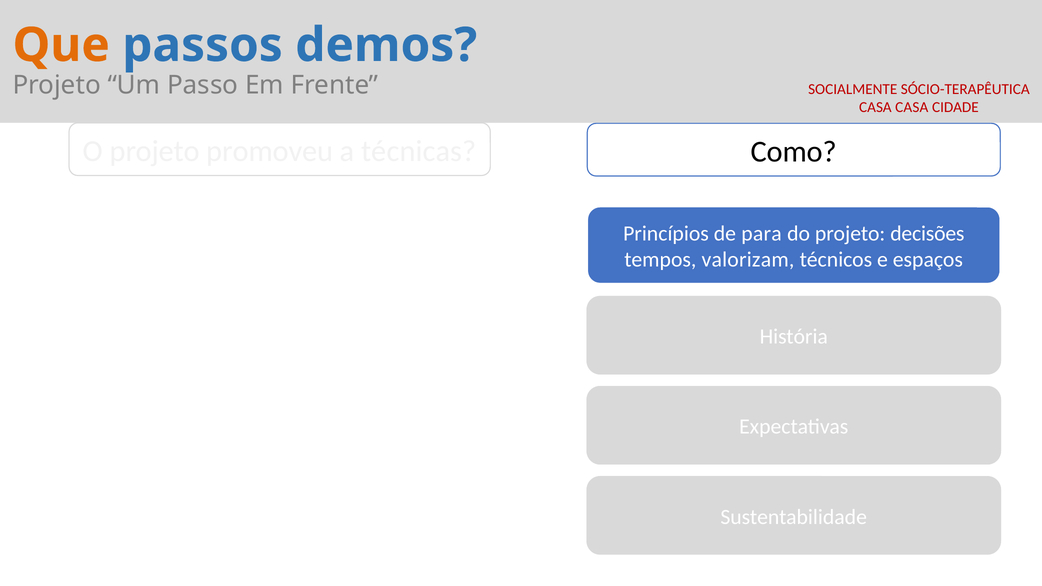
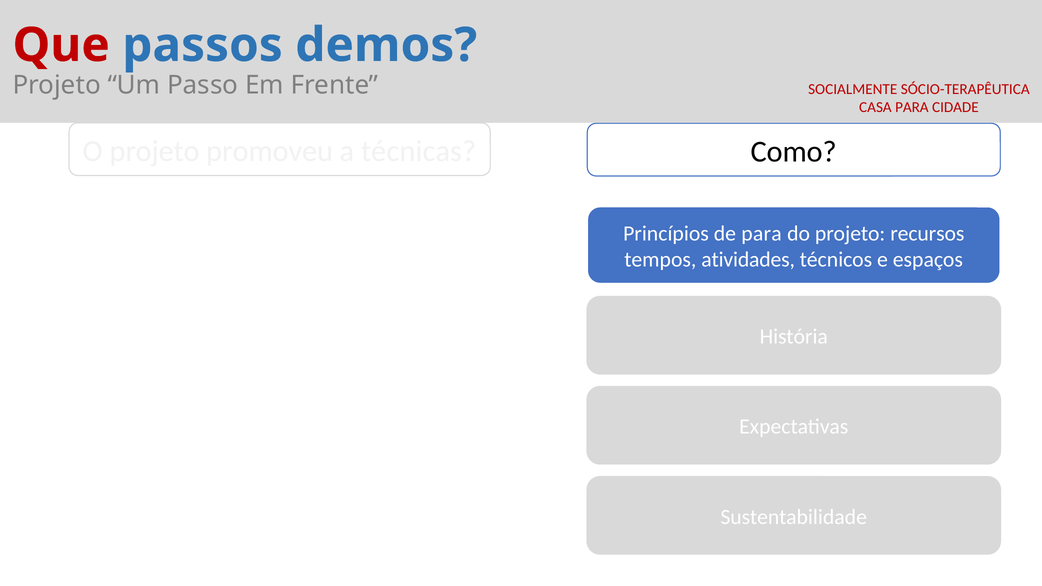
Que colour: orange -> red (61, 45)
CASA CASA: CASA -> PARA (912, 107)
decisões: decisões -> recursos (927, 234)
valorizam: valorizam -> atividades (748, 260)
